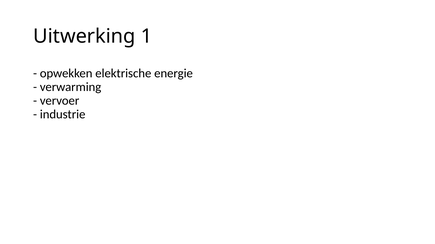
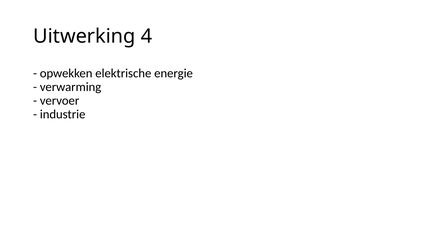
1: 1 -> 4 (146, 37)
